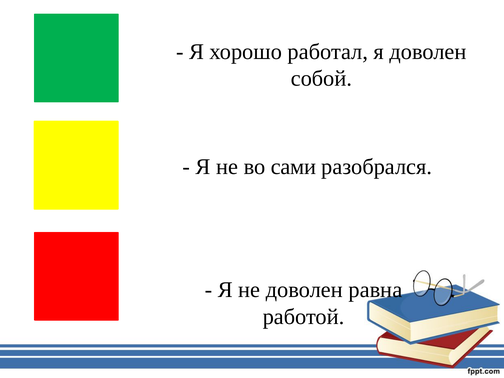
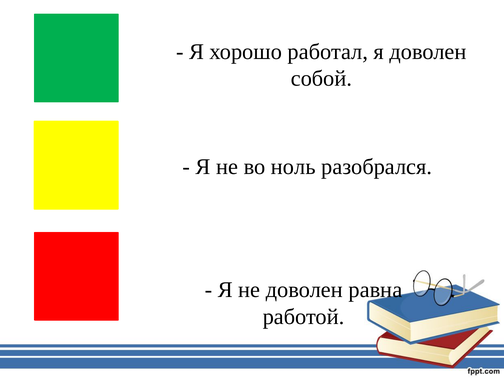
сами: сами -> ноль (293, 167)
